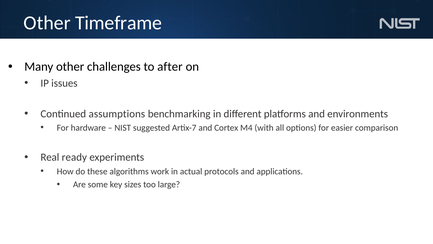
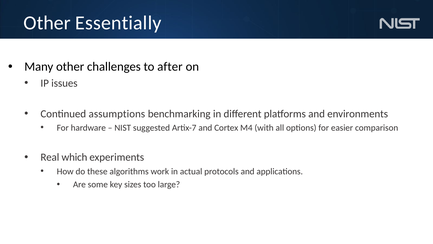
Timeframe: Timeframe -> Essentially (118, 23)
ready: ready -> which (74, 157)
